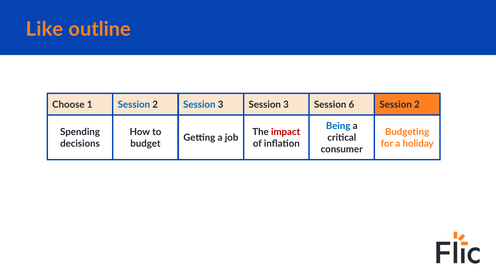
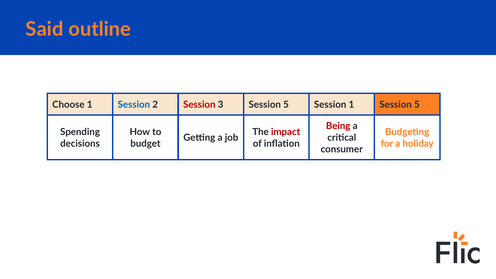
Like: Like -> Said (45, 29)
Session colour: blue -> red (199, 105)
3 Session 3: 3 -> 5 (286, 105)
Session 6: 6 -> 1 (351, 105)
2: 2 -> 5 (417, 105)
Being colour: blue -> red (338, 126)
